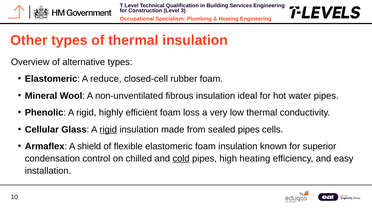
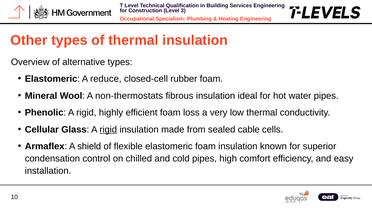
non-unventilated: non-unventilated -> non-thermostats (129, 96)
sealed pipes: pipes -> cable (249, 129)
cold underline: present -> none (181, 158)
high heating: heating -> comfort (255, 158)
